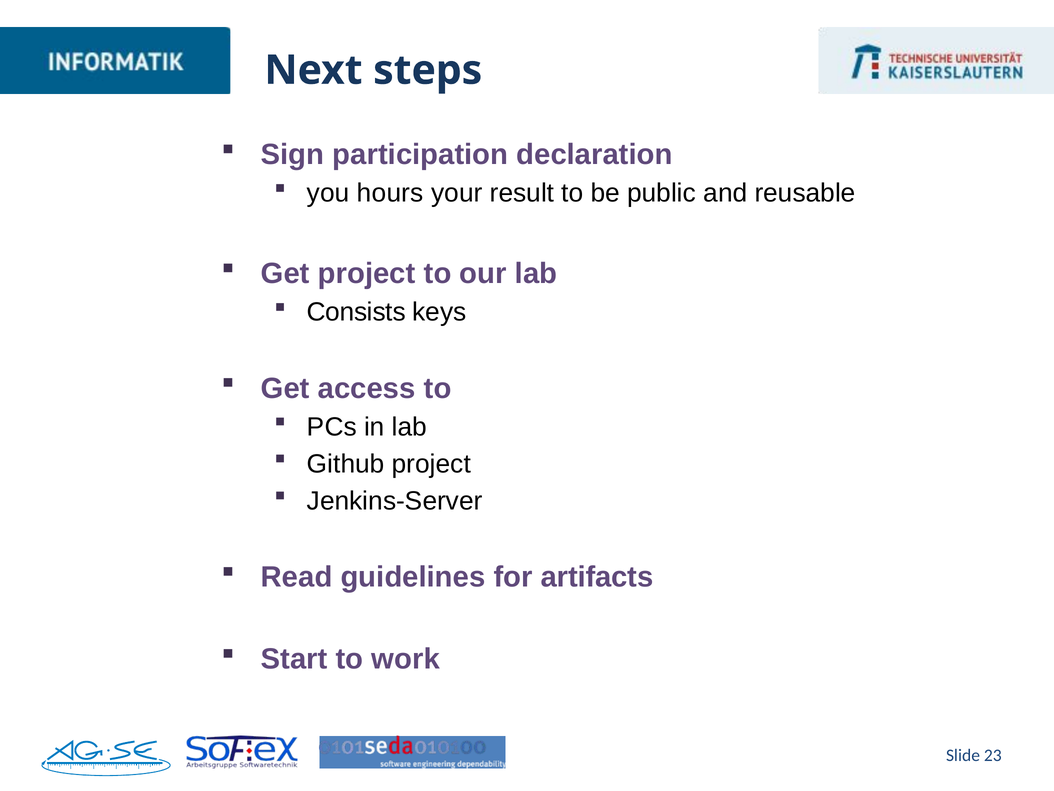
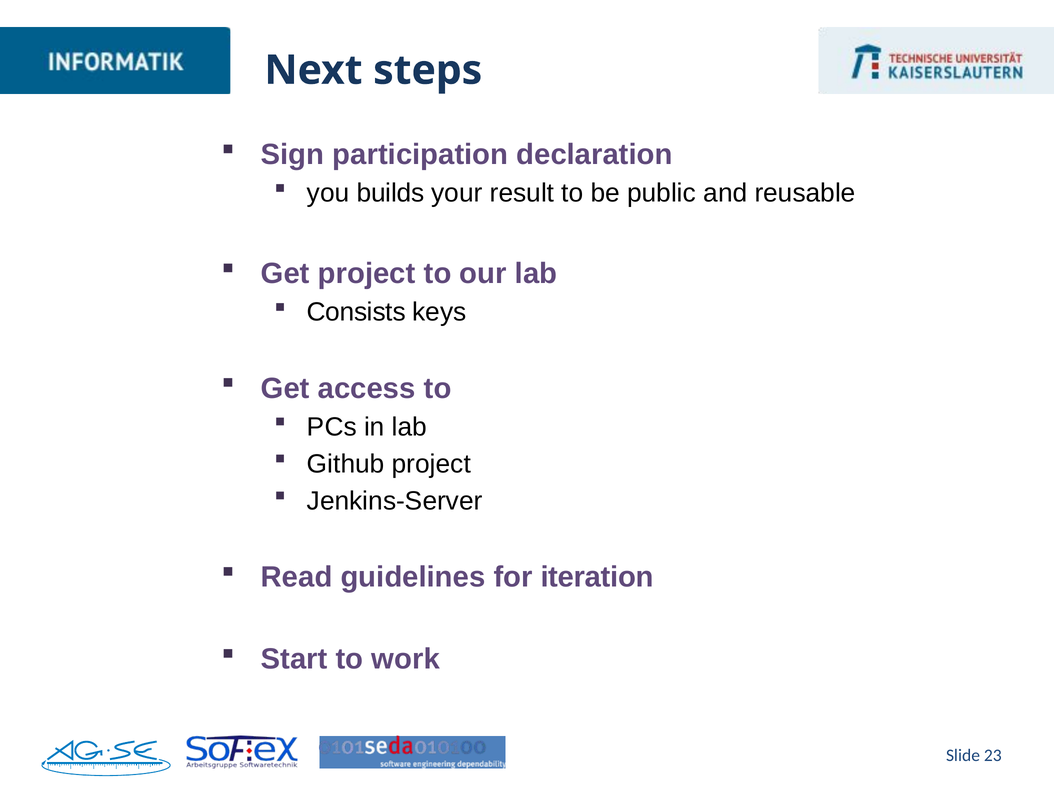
hours: hours -> builds (390, 193)
artifacts: artifacts -> iteration (597, 577)
